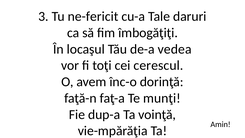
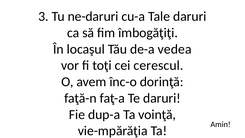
ne-fericit: ne-fericit -> ne-daruri (93, 16)
Te munţi: munţi -> daruri (162, 98)
